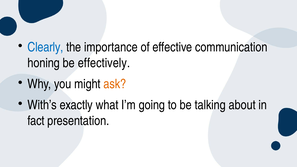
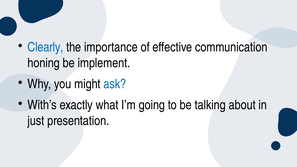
effectively: effectively -> implement (104, 63)
ask colour: orange -> blue (115, 84)
fact: fact -> just (36, 121)
